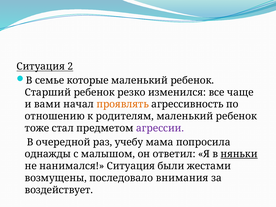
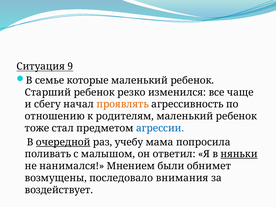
2: 2 -> 9 (70, 66)
вами: вами -> сбегу (47, 104)
агрессии colour: purple -> blue (160, 128)
очередной underline: none -> present (63, 142)
однажды: однажды -> поливать (48, 154)
нанимался Ситуация: Ситуация -> Мнением (131, 166)
жестами: жестами -> обнимет (209, 166)
